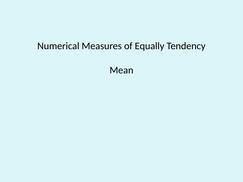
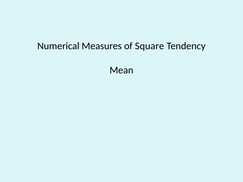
Equally: Equally -> Square (149, 46)
